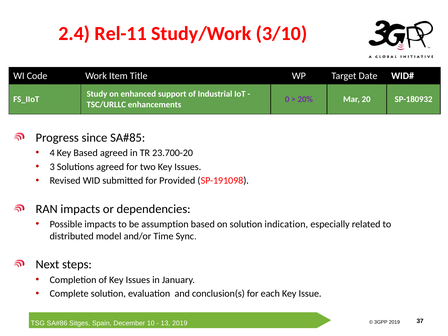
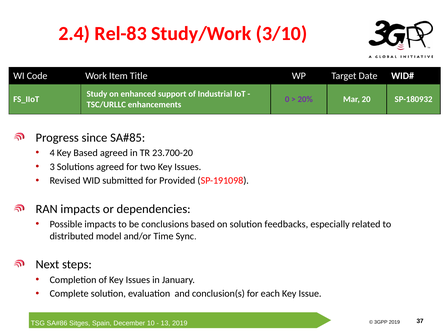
Rel-11: Rel-11 -> Rel-83 (121, 33)
assumption: assumption -> conclusions (165, 224)
indication: indication -> feedbacks (286, 224)
